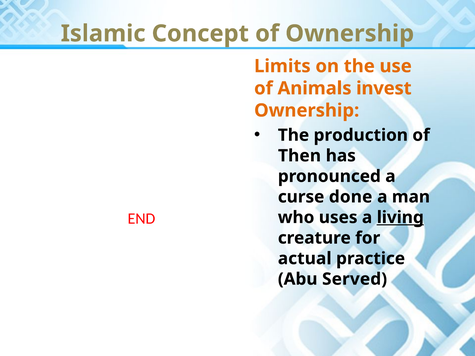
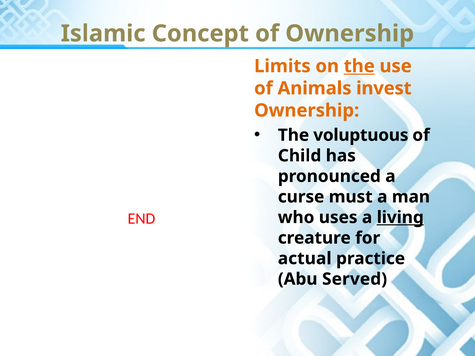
the underline: none -> present (359, 66)
production: production -> voluptuous (361, 135)
Then: Then -> Child (300, 156)
done: done -> must (351, 197)
